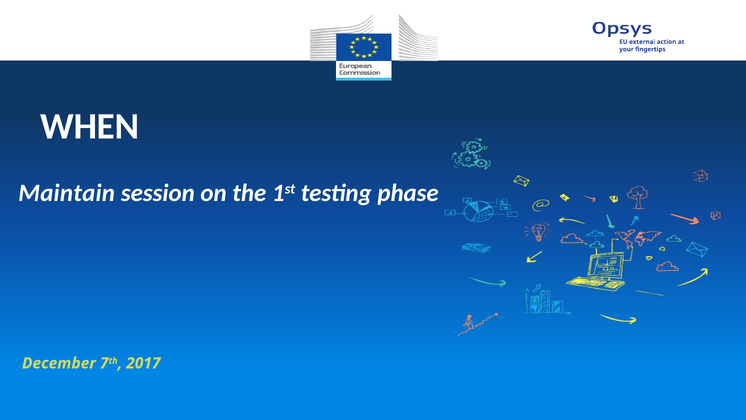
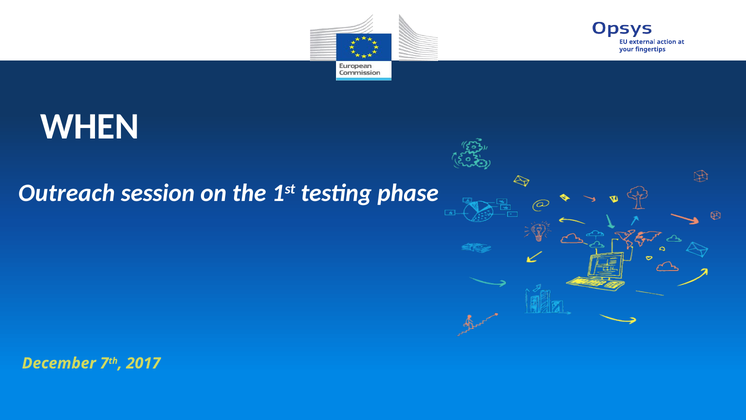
Maintain: Maintain -> Outreach (67, 193)
